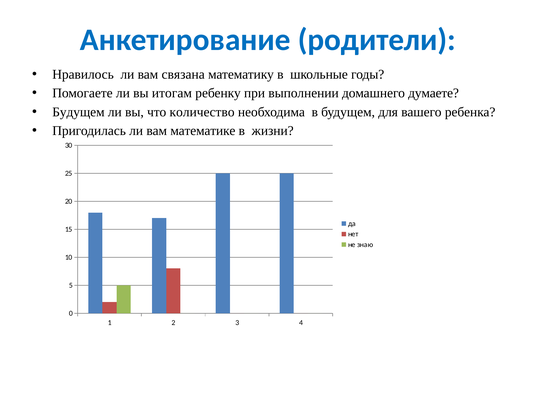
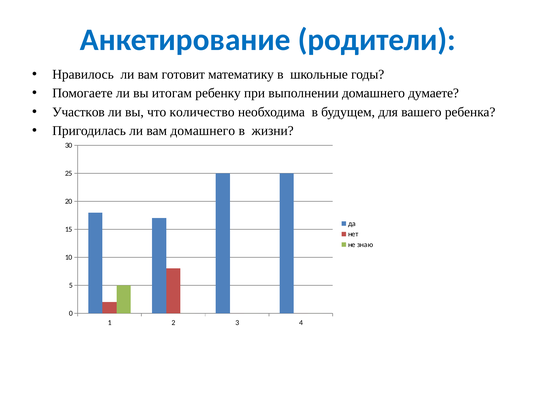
связана: связана -> готовит (183, 74)
Будущем: Будущем -> Участков (78, 112)
вам математике: математике -> домашнего (203, 131)
